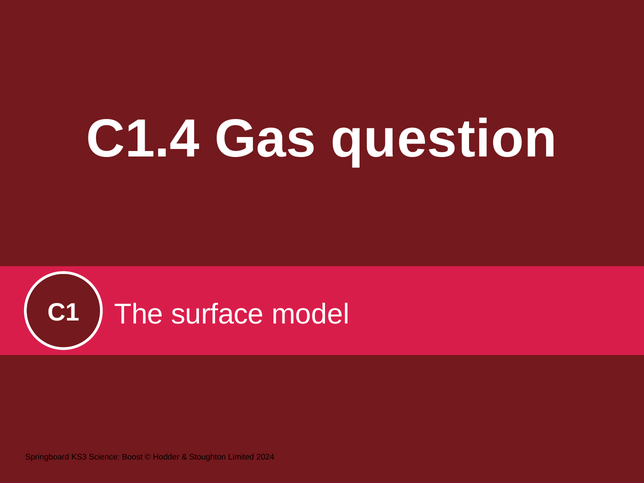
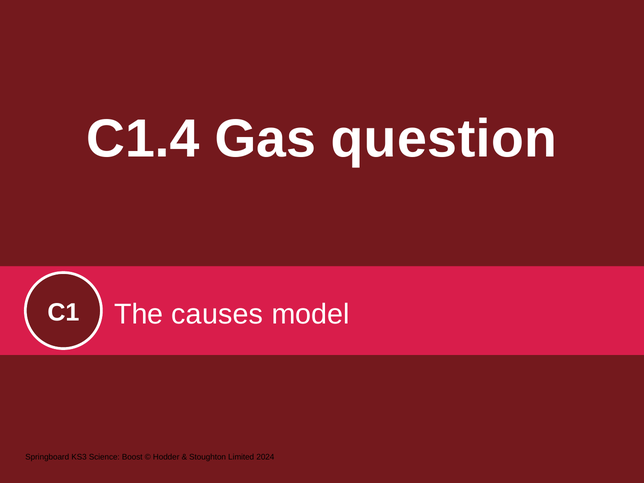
surface: surface -> causes (217, 314)
